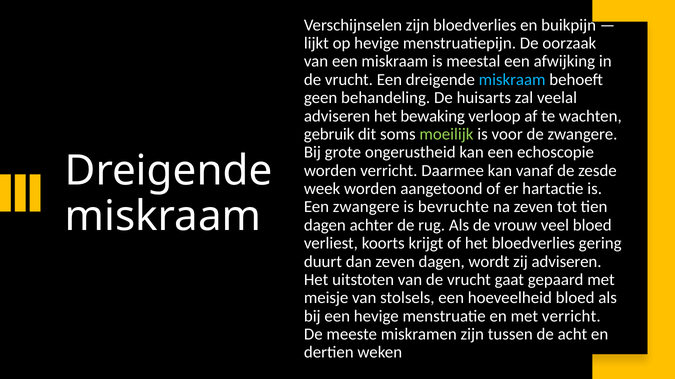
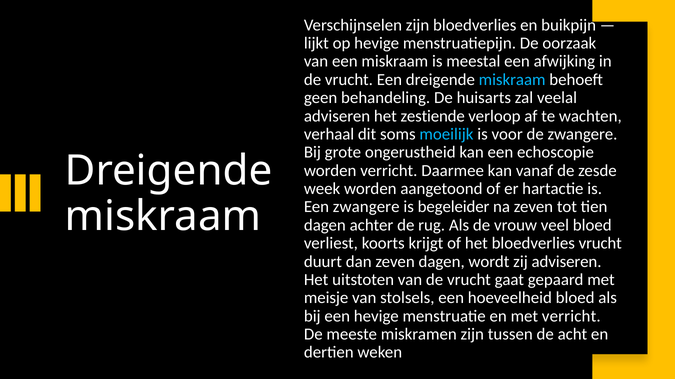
bewaking: bewaking -> zestiende (433, 116)
gebruik: gebruik -> verhaal (329, 134)
moeilijk colour: light green -> light blue (446, 134)
bevruchte: bevruchte -> begeleider (454, 207)
bloedverlies gering: gering -> vrucht (600, 244)
